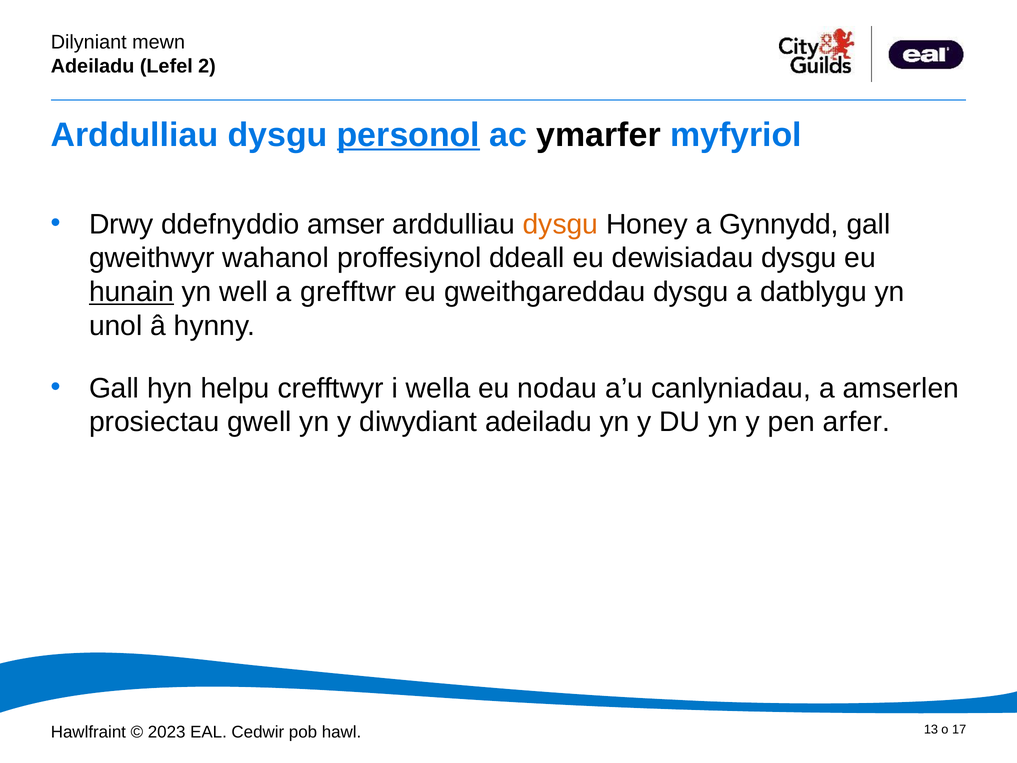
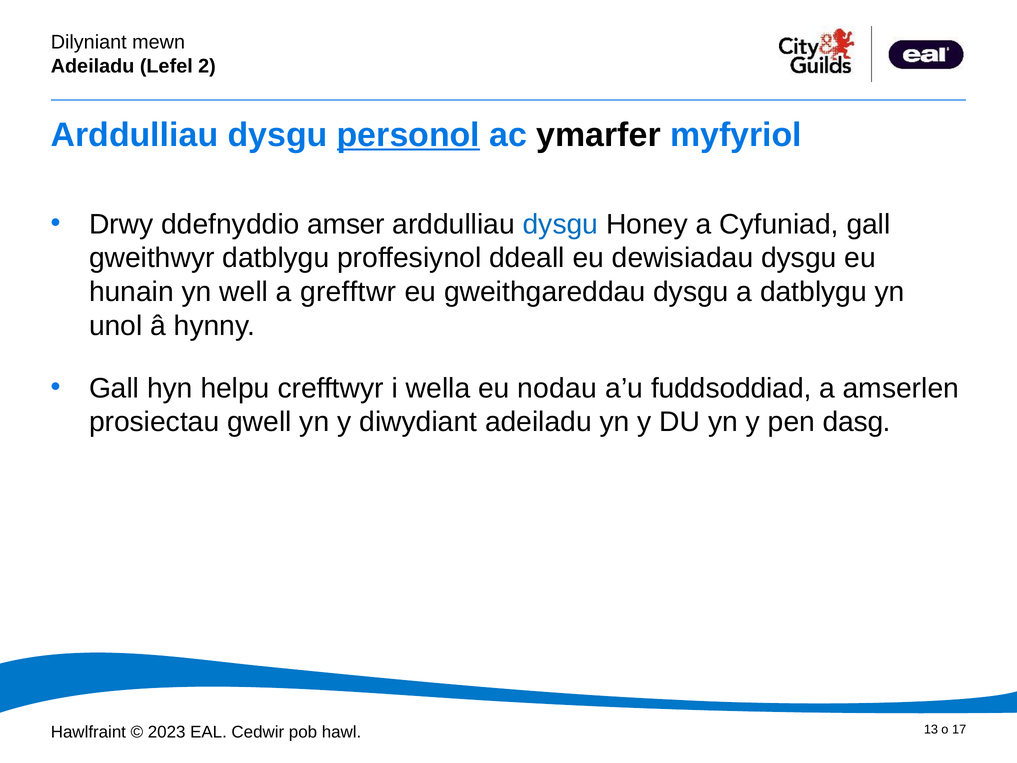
dysgu colour: orange -> blue (560, 224)
Gynnydd: Gynnydd -> Cyfuniad (779, 224)
gweithwyr wahanol: wahanol -> datblygu (276, 258)
hunain underline: present -> none (131, 292)
canlyniadau: canlyniadau -> fuddsoddiad (731, 388)
arfer: arfer -> dasg (857, 422)
